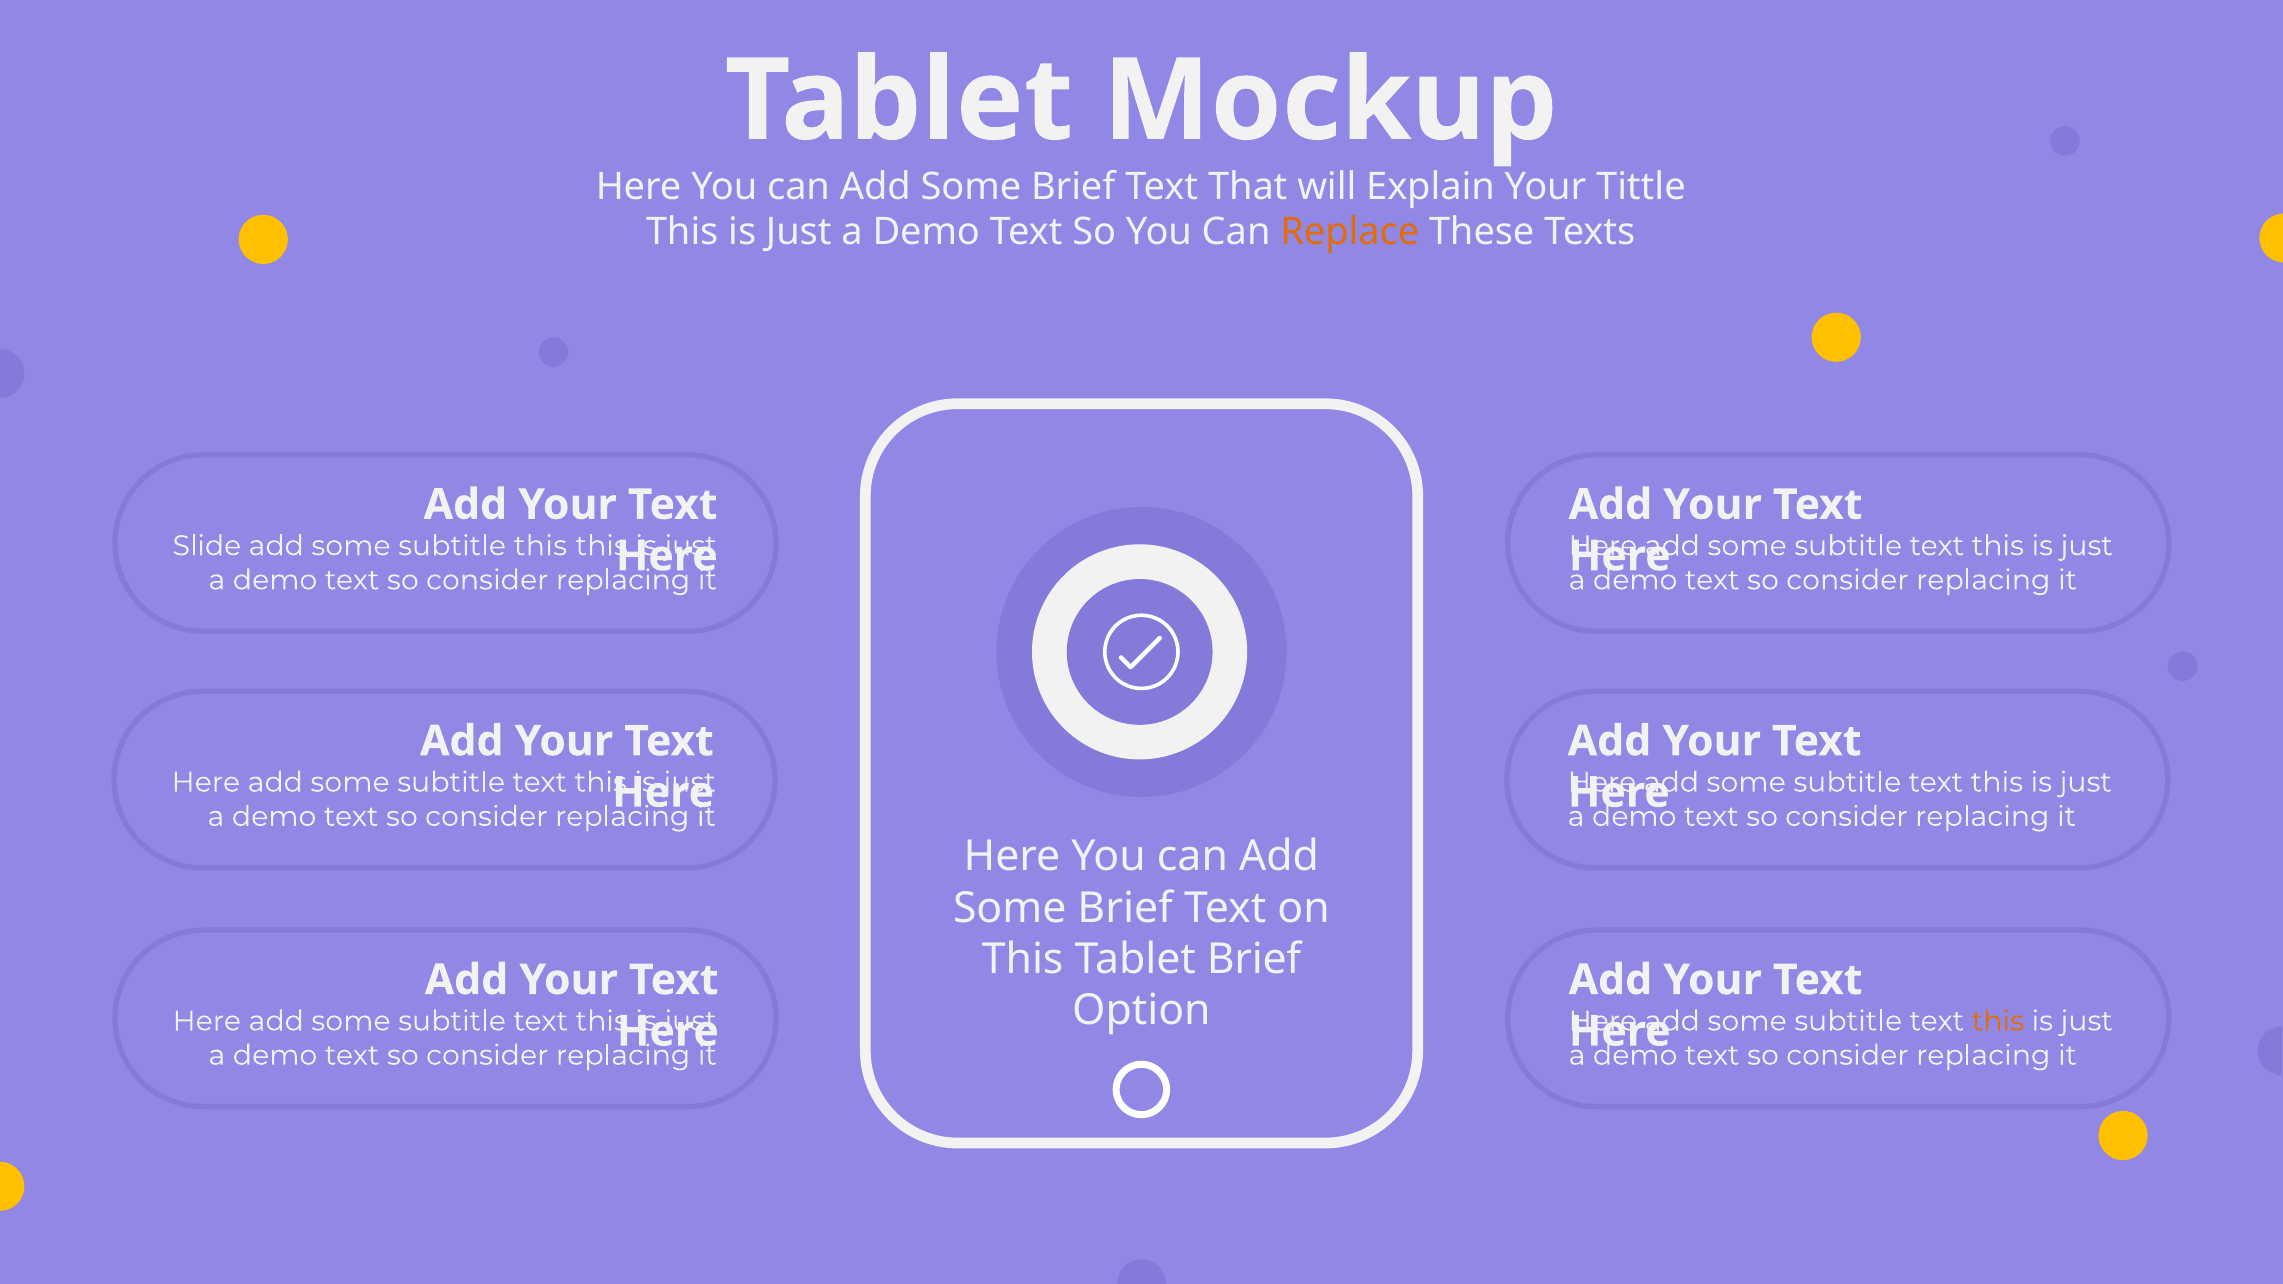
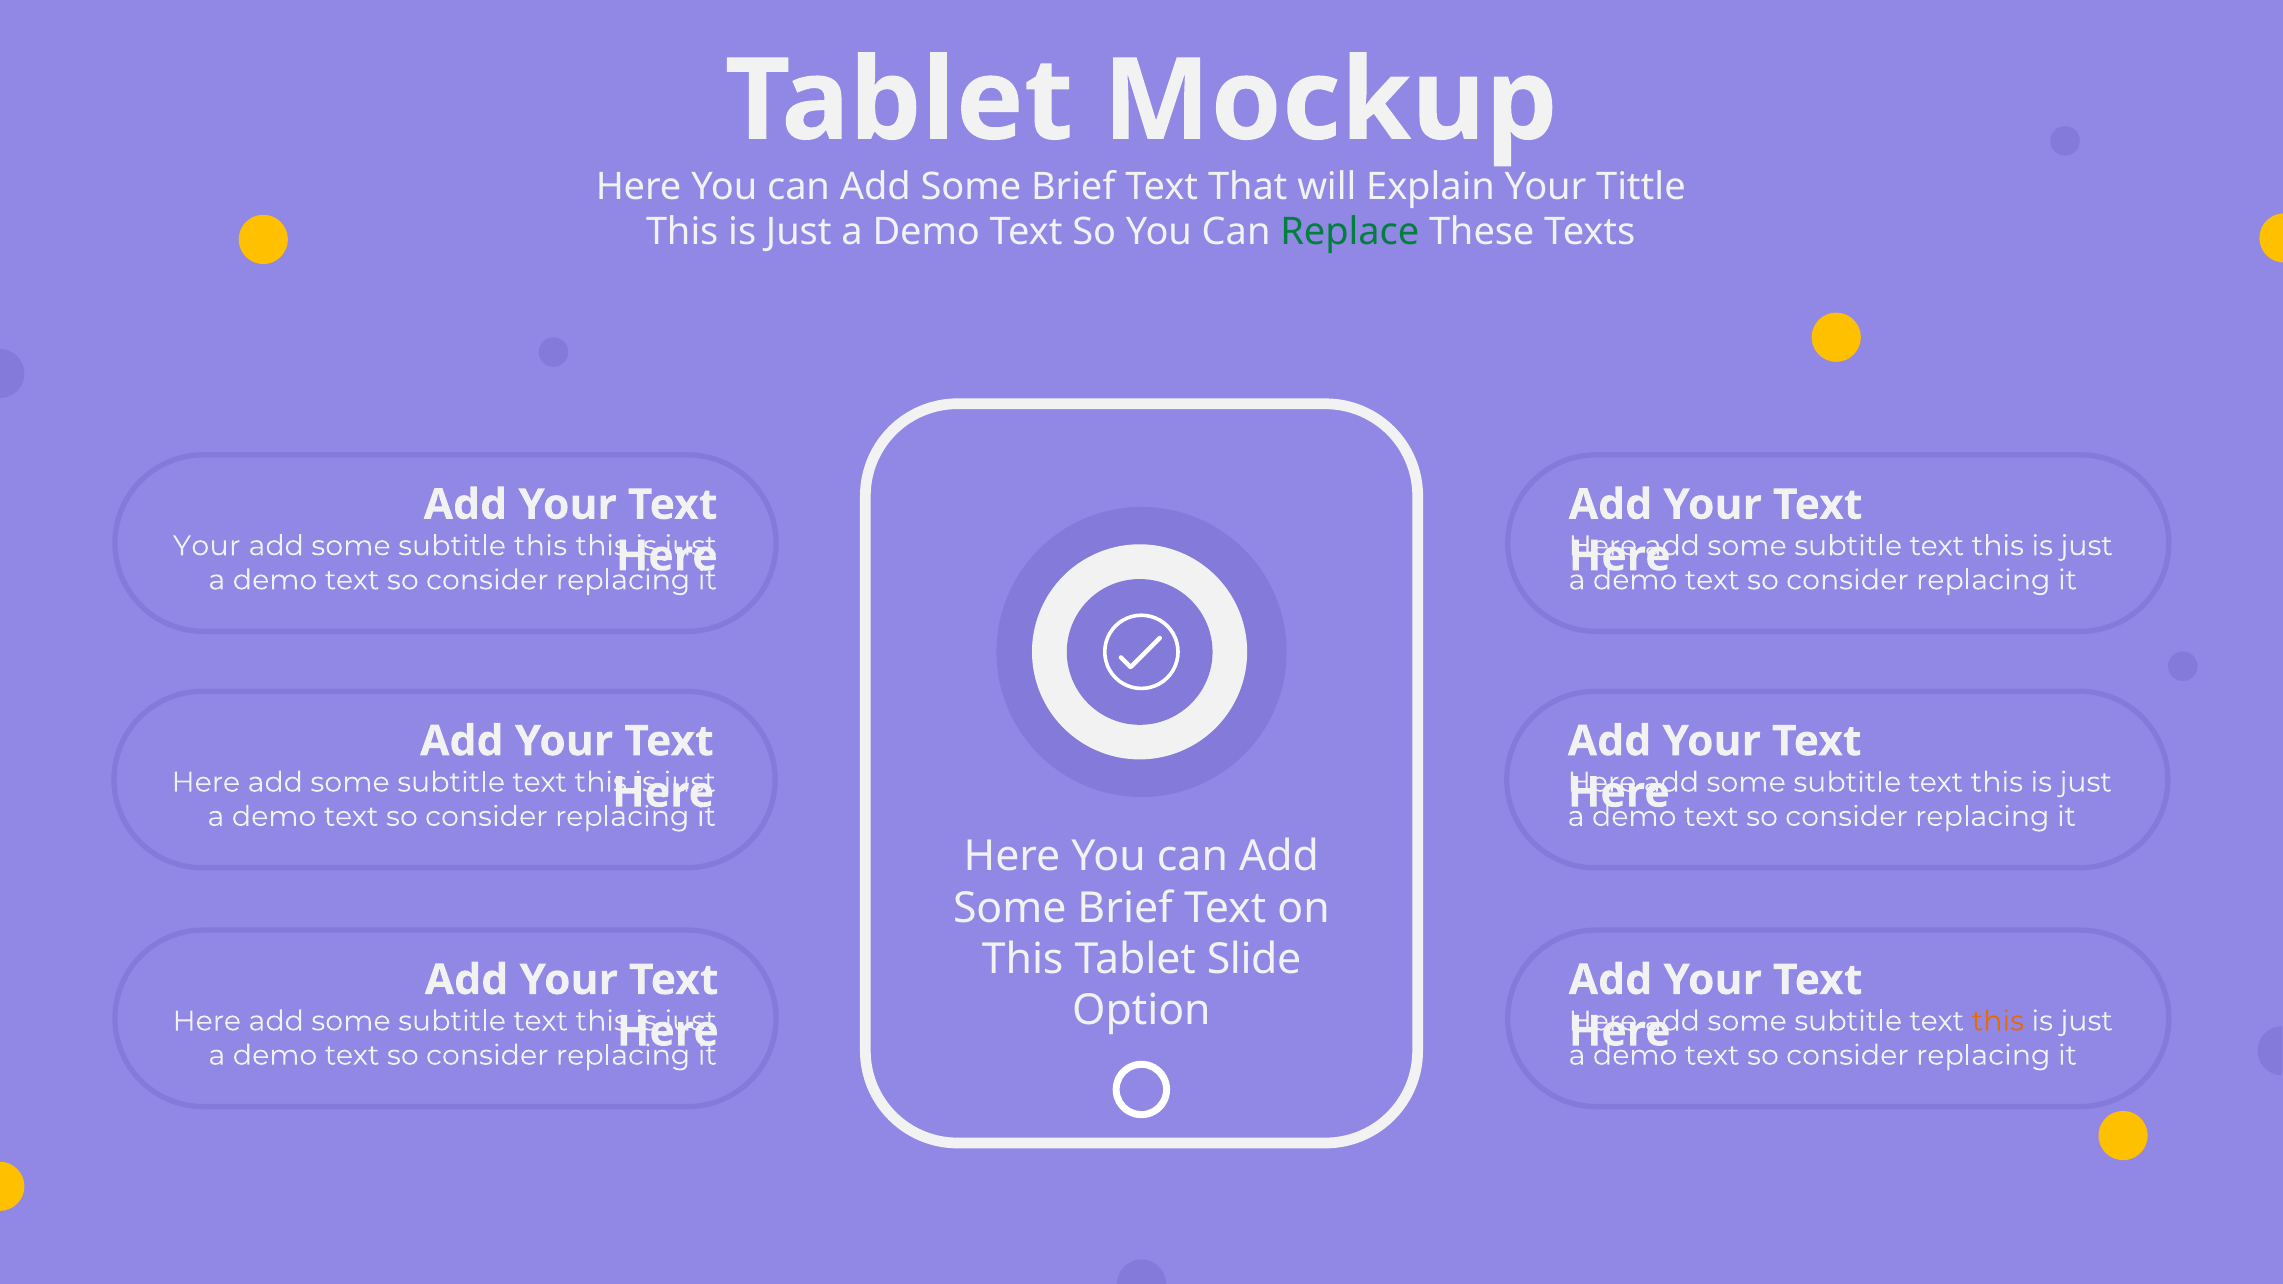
Replace colour: orange -> green (1350, 232)
Slide: Slide -> Your (207, 546)
Tablet Brief: Brief -> Slide (1254, 960)
